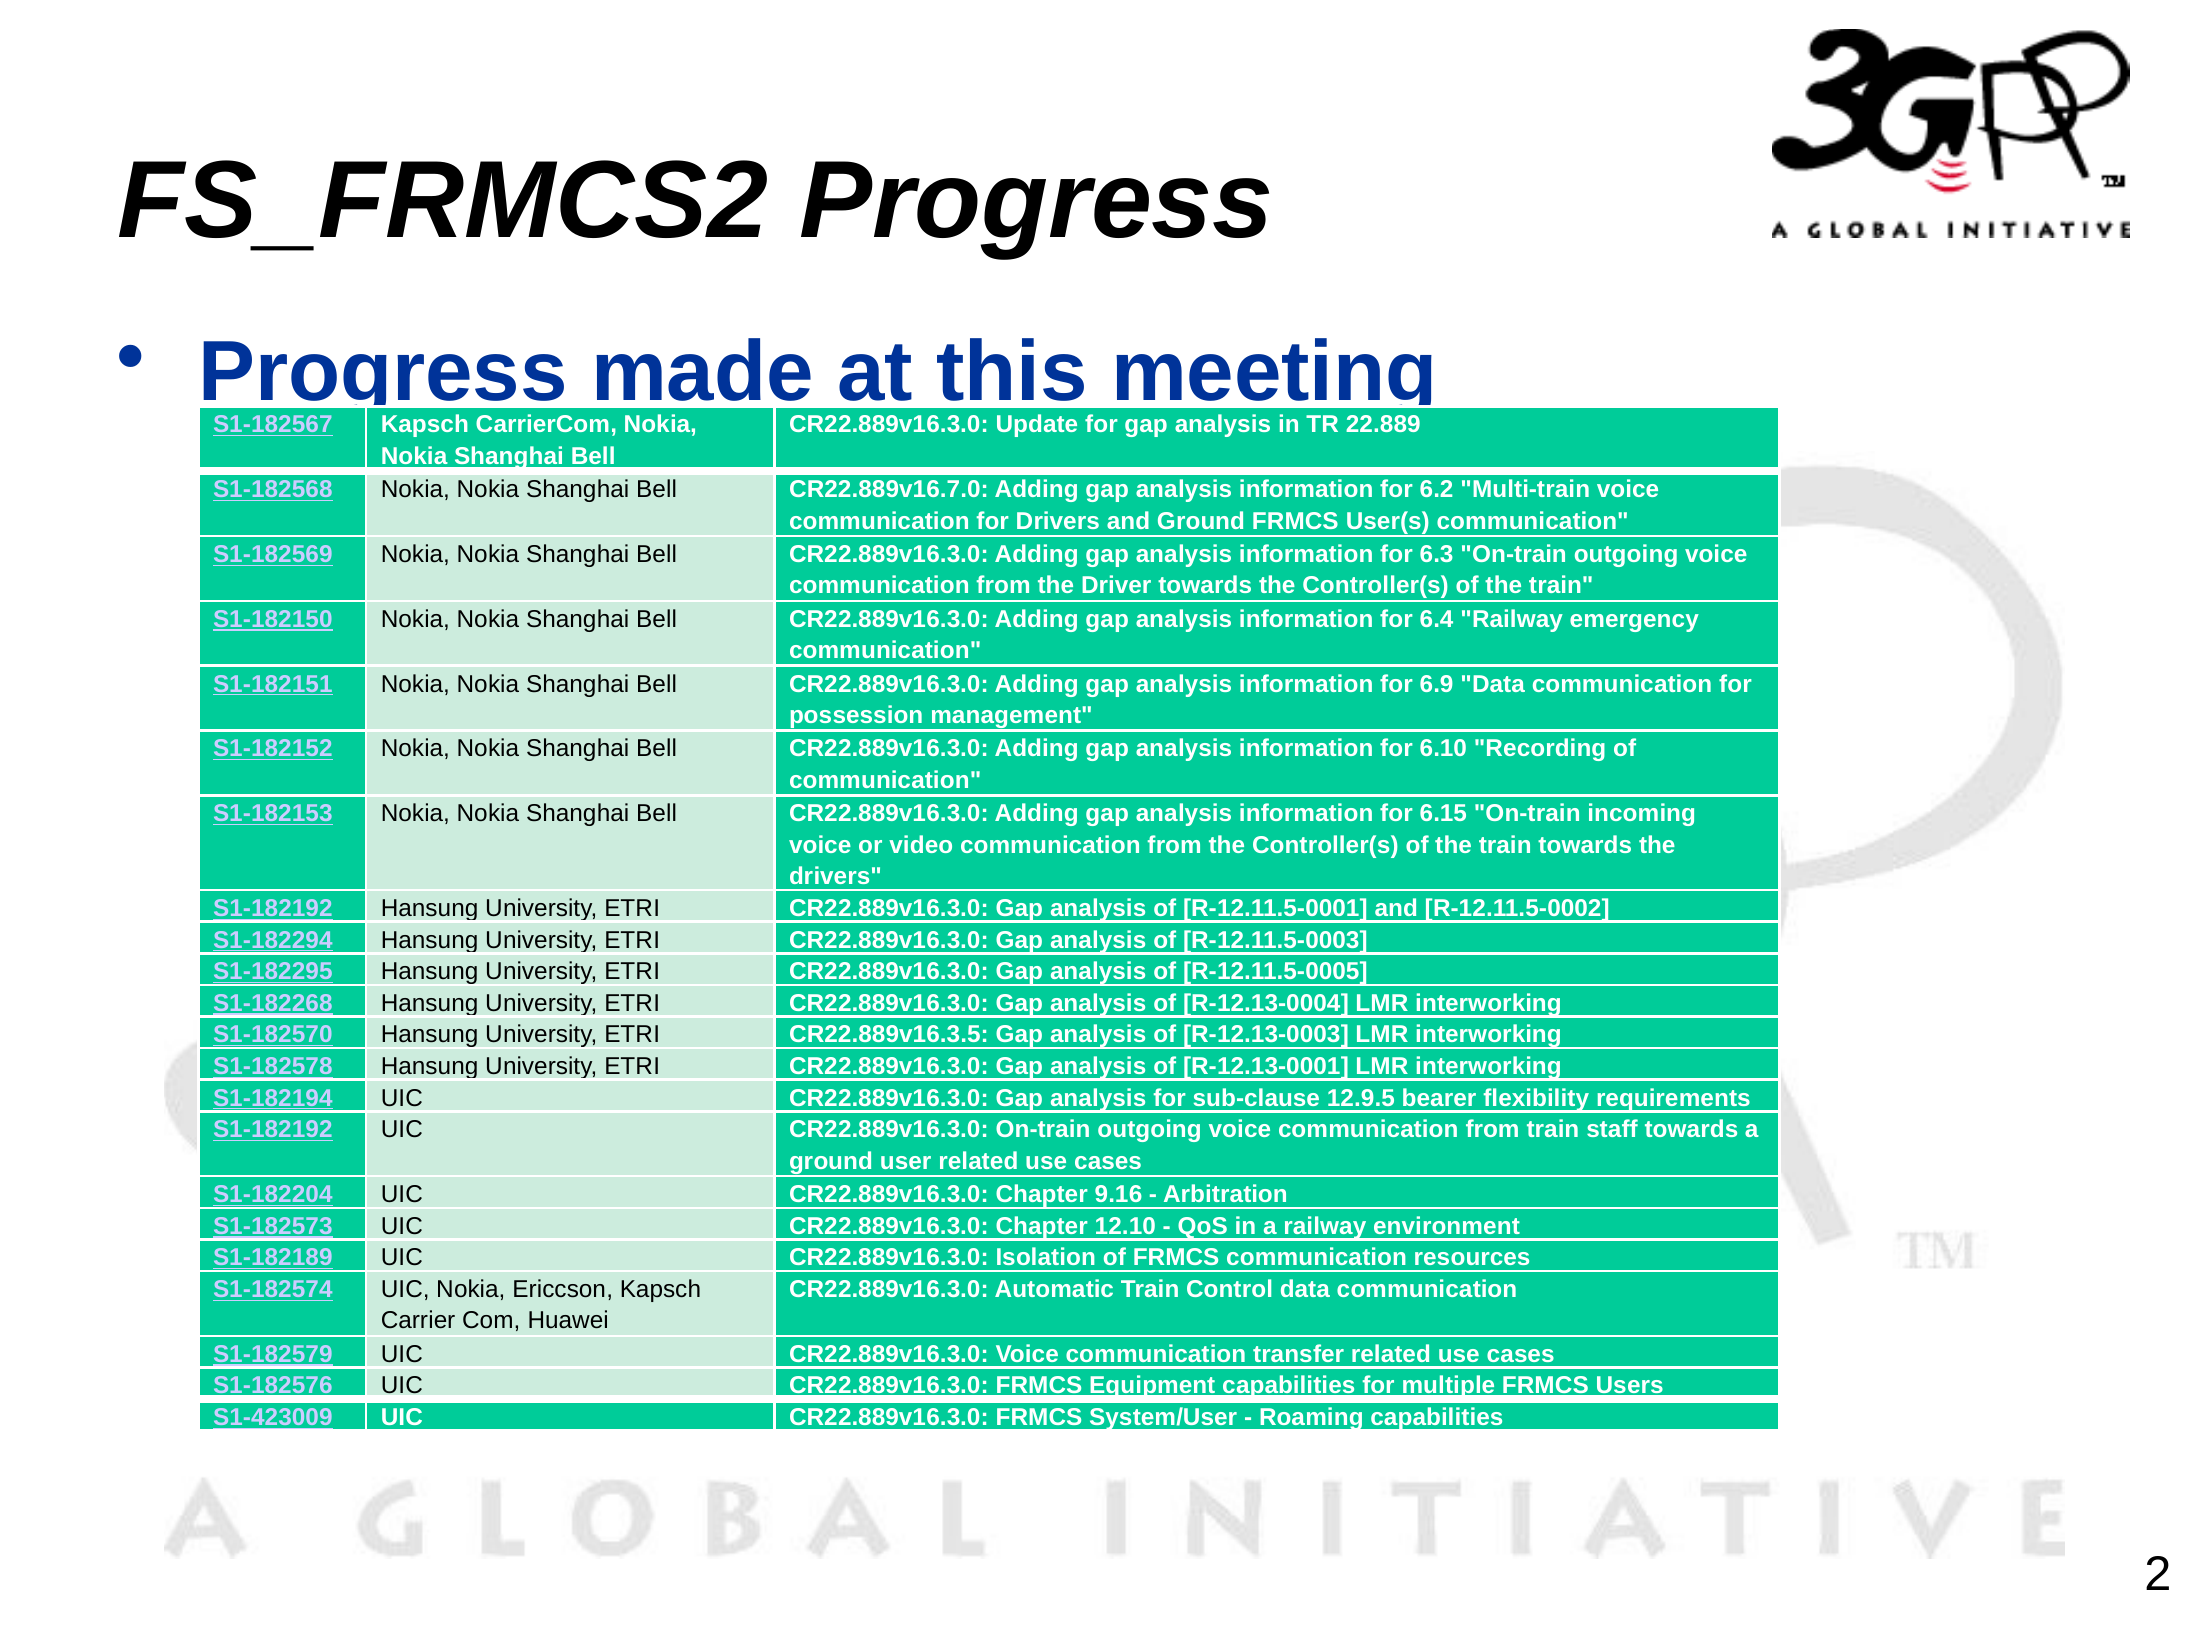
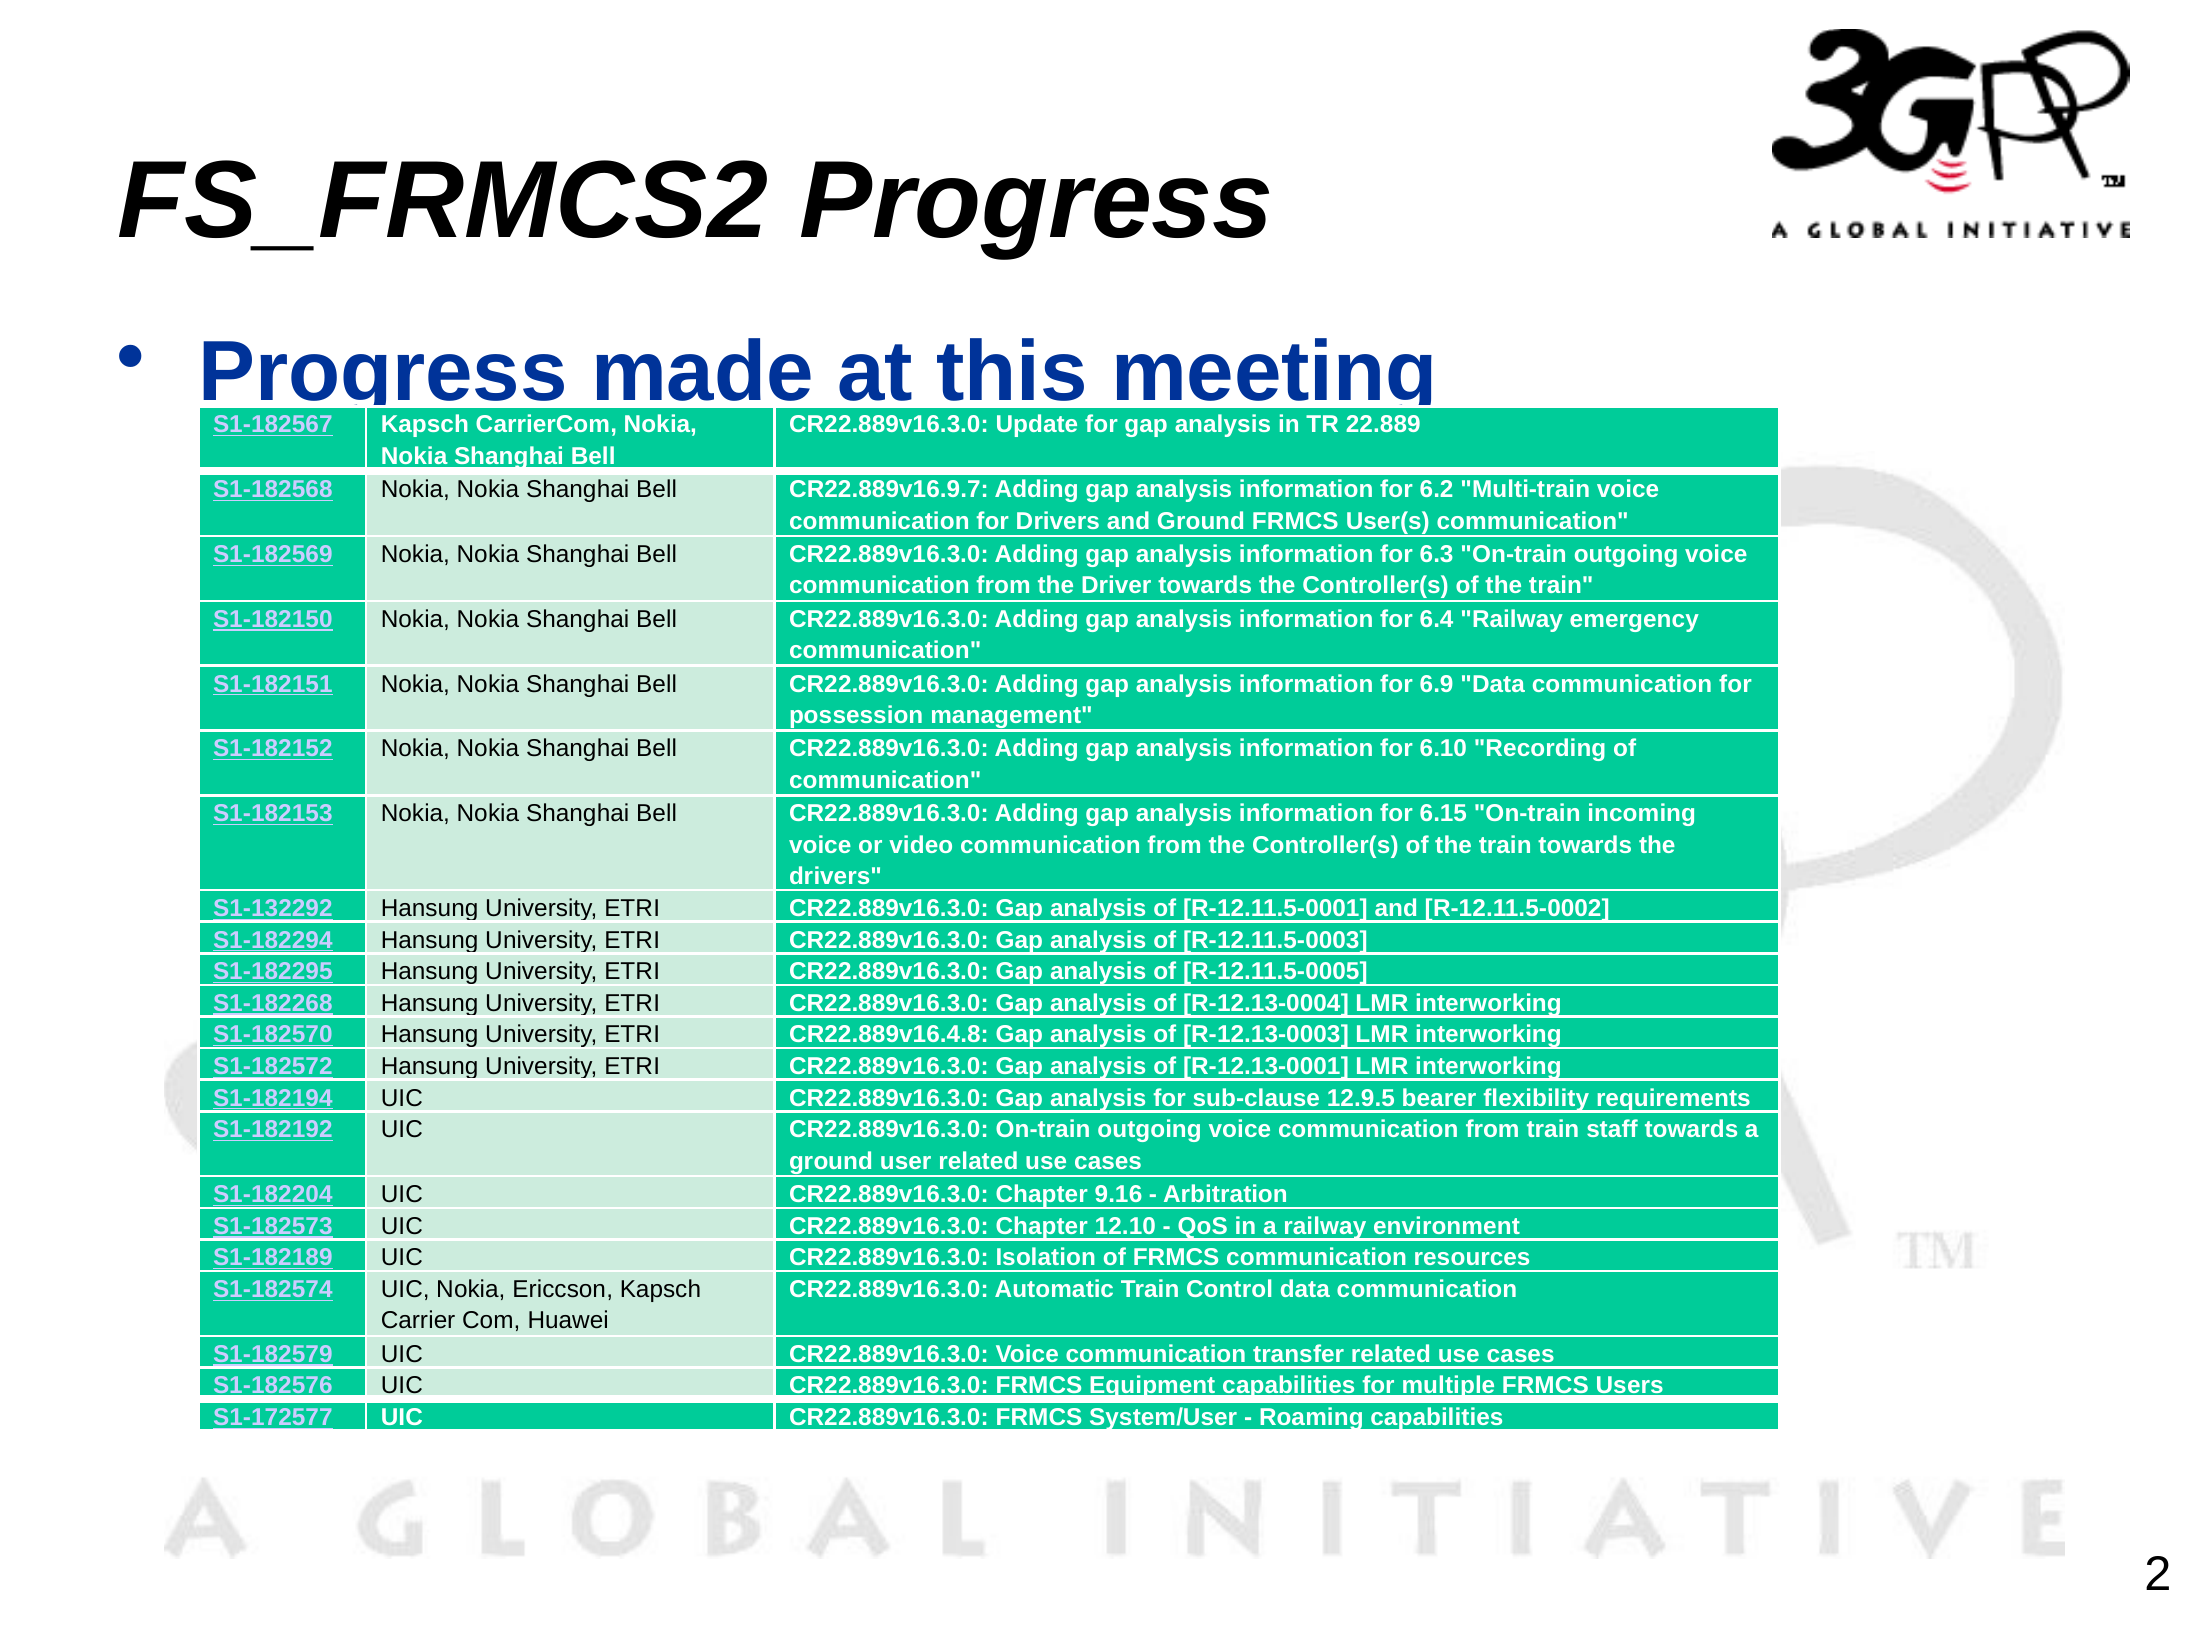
CR22.889v16.7.0: CR22.889v16.7.0 -> CR22.889v16.9.7 (889, 489)
S1-182192: S1-182192 -> S1-132292 (273, 908)
CR22.889v16.3.5: CR22.889v16.3.5 -> CR22.889v16.4.8 (889, 1035)
S1-182578: S1-182578 -> S1-182572 (273, 1066)
S1-423009: S1-423009 -> S1-172577 (273, 1417)
